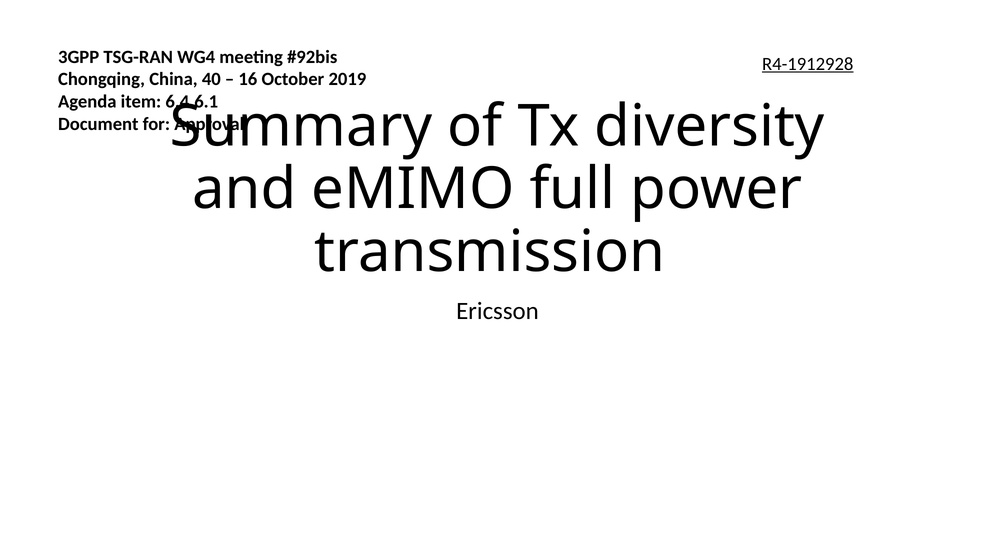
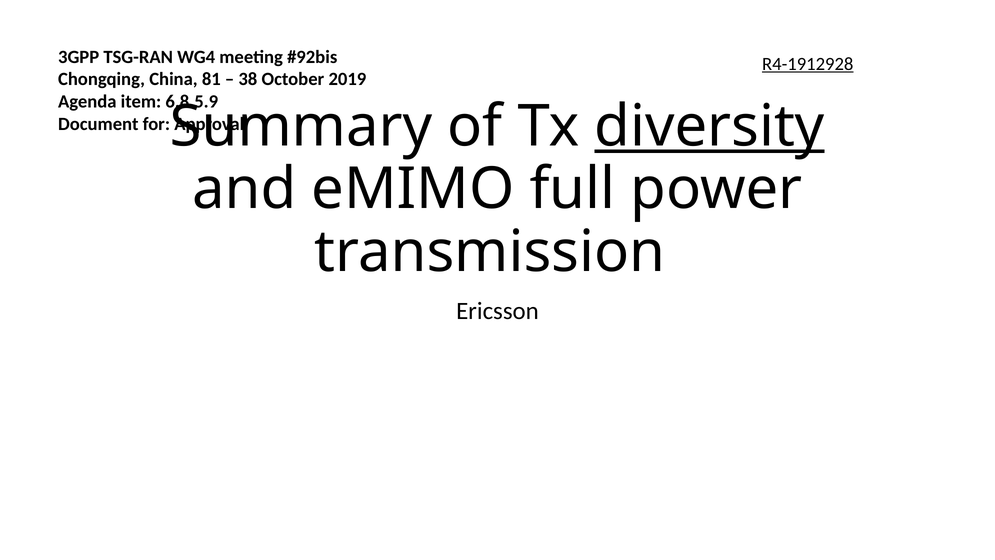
40: 40 -> 81 (211, 79)
16: 16 -> 38 (248, 79)
6.4.6.1: 6.4.6.1 -> 6.8.5.9 (192, 102)
diversity underline: none -> present (709, 126)
